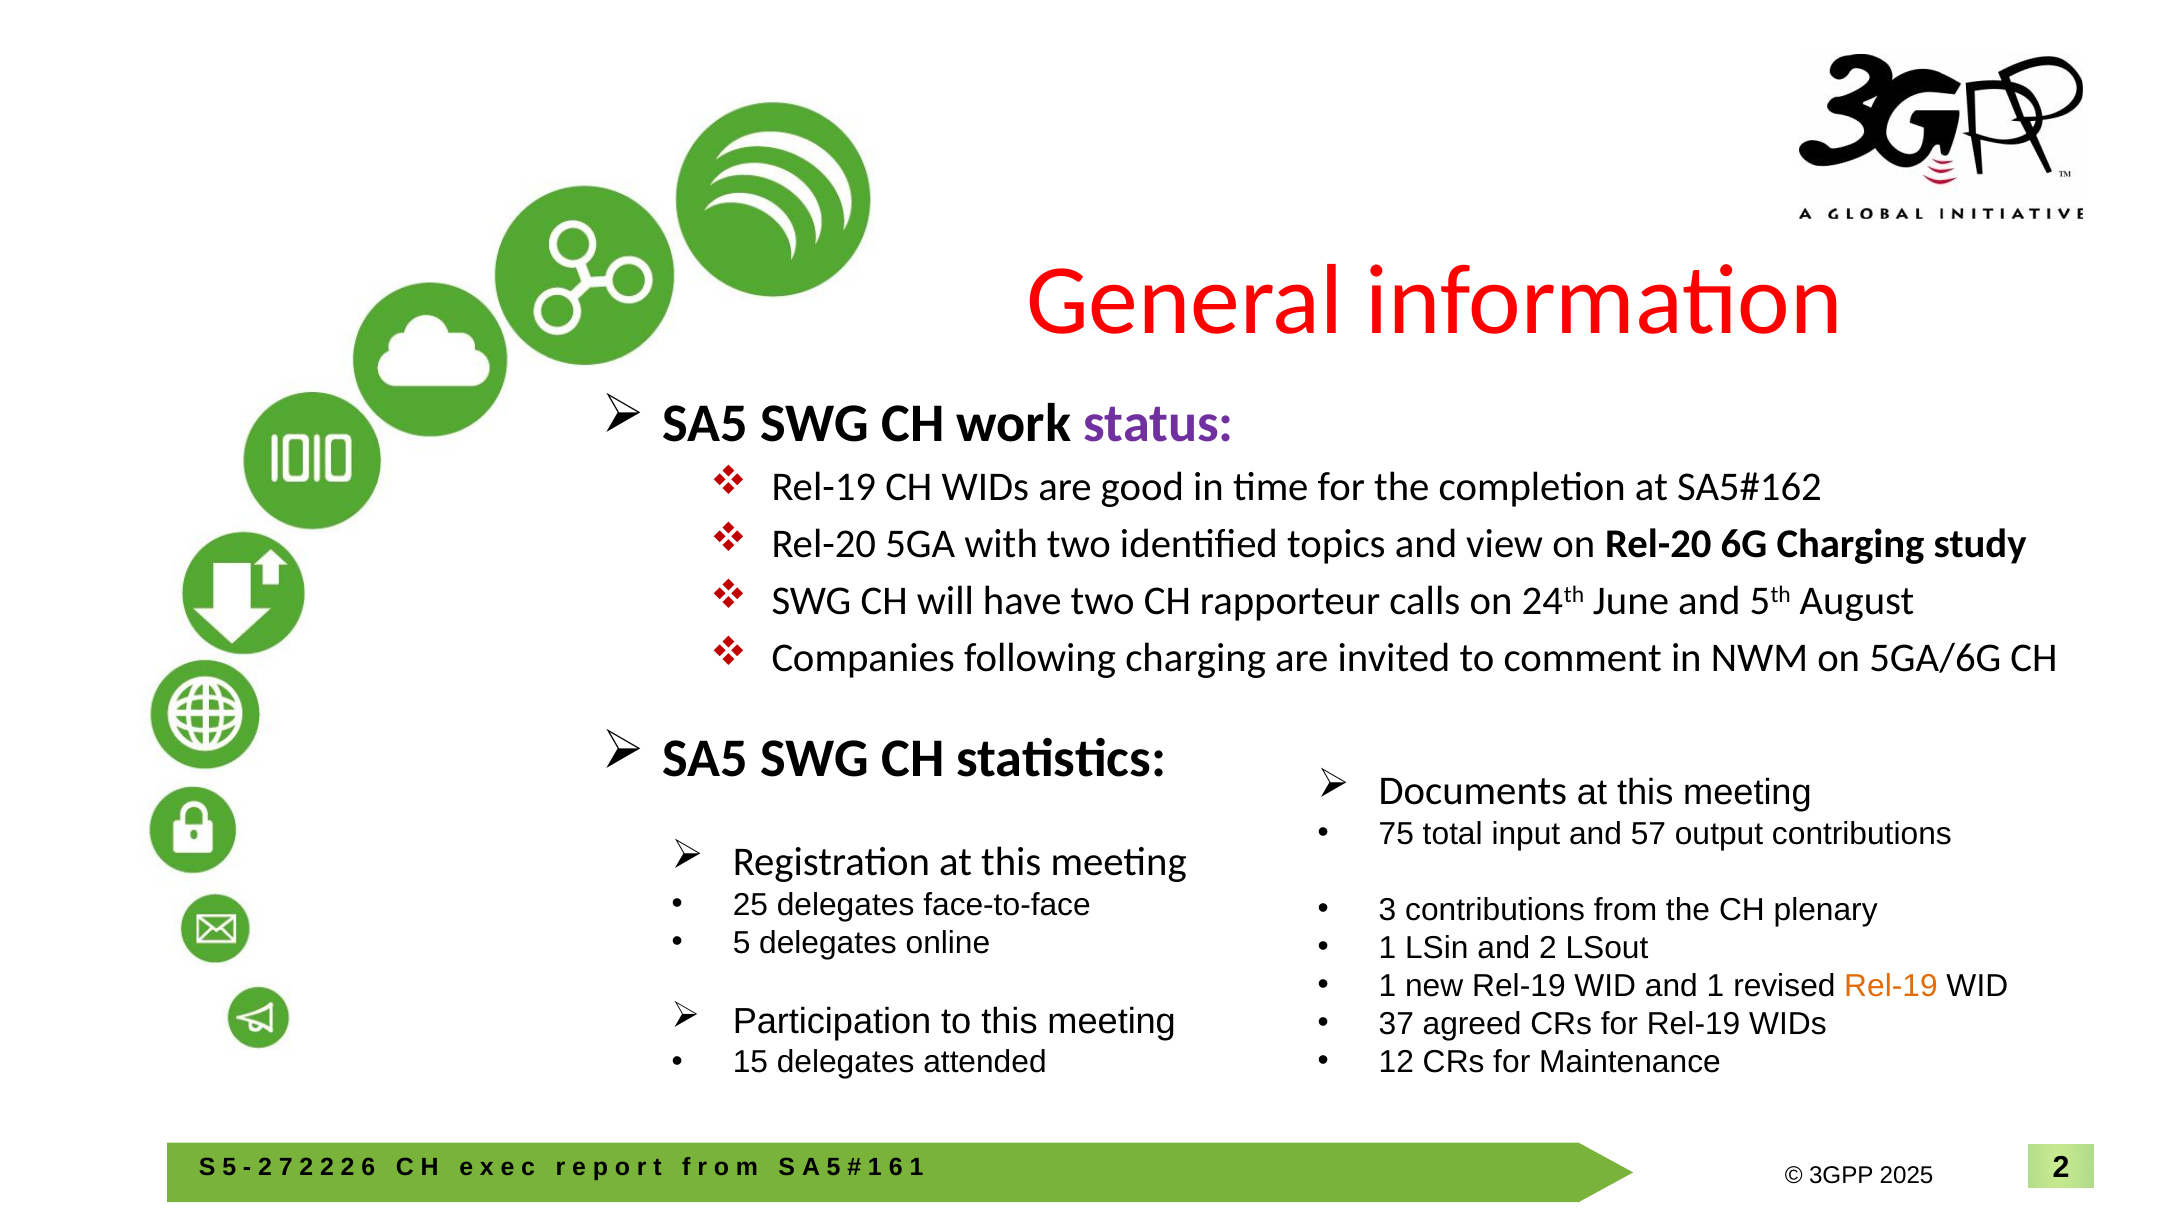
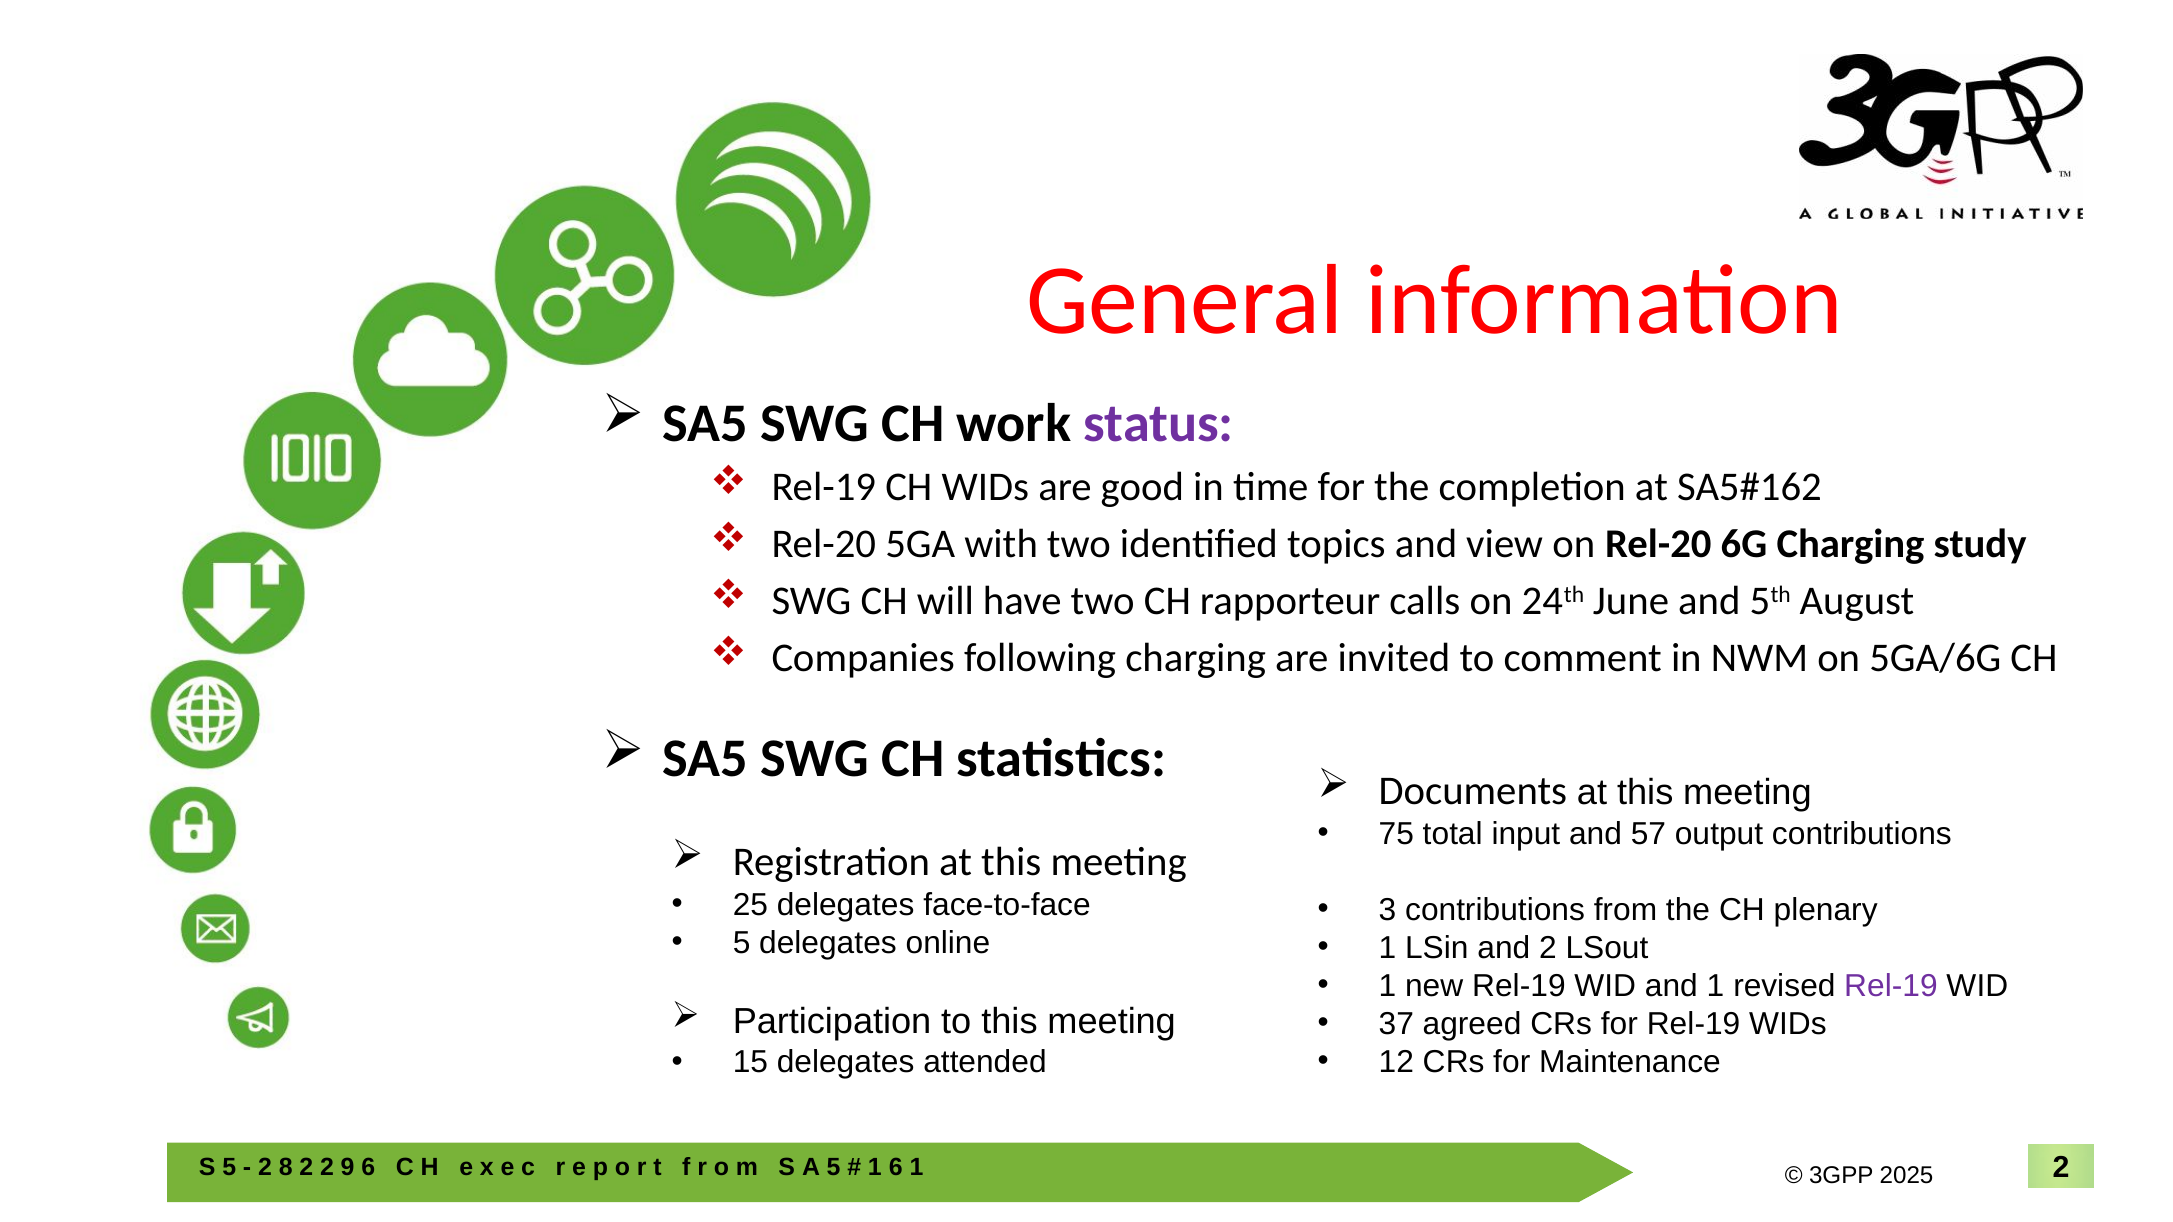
Rel-19 colour: orange -> purple (1891, 986)
7: 7 -> 8 (286, 1168)
2 2 2: 2 -> 9 (348, 1168)
